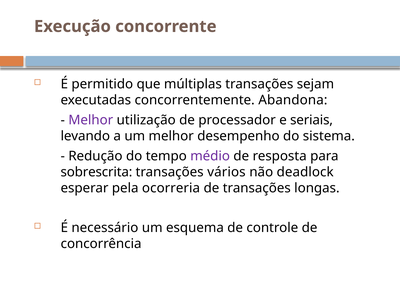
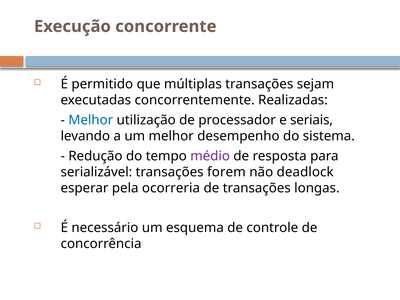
Abandona: Abandona -> Realizadas (293, 100)
Melhor colour: purple -> blue (91, 120)
sobrescrita: sobrescrita -> serializável (96, 172)
vários: vários -> forem (226, 172)
